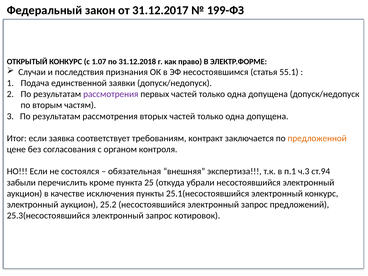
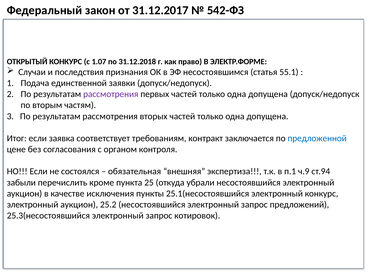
199-ФЗ: 199-ФЗ -> 542-ФЗ (226, 10)
предложенной colour: orange -> blue (317, 138)
ч.3: ч.3 -> ч.9 (304, 171)
